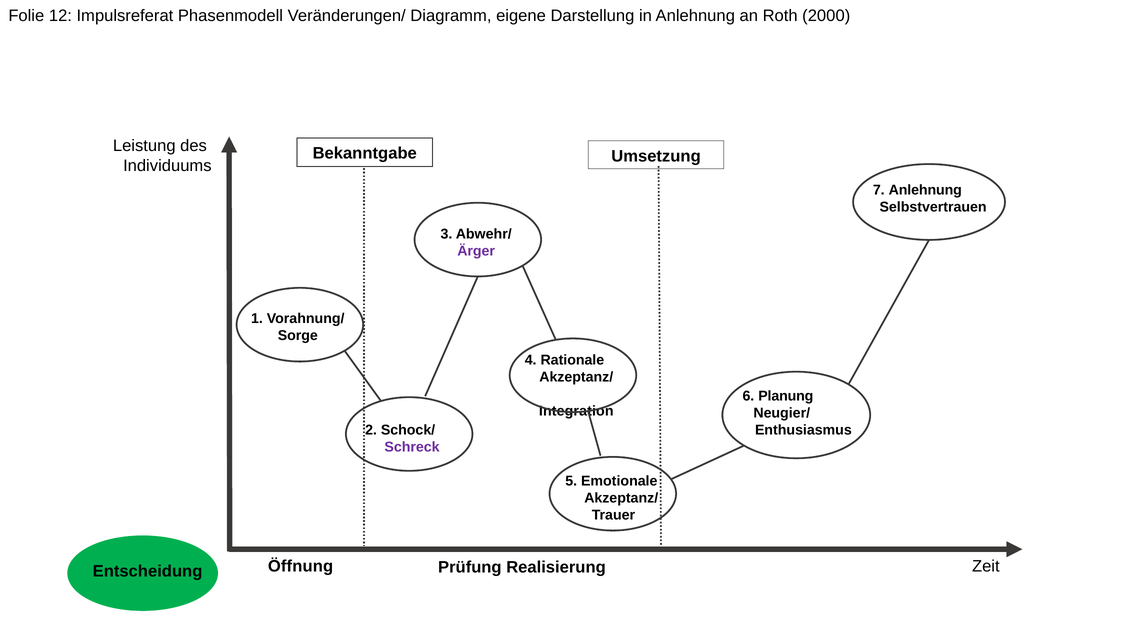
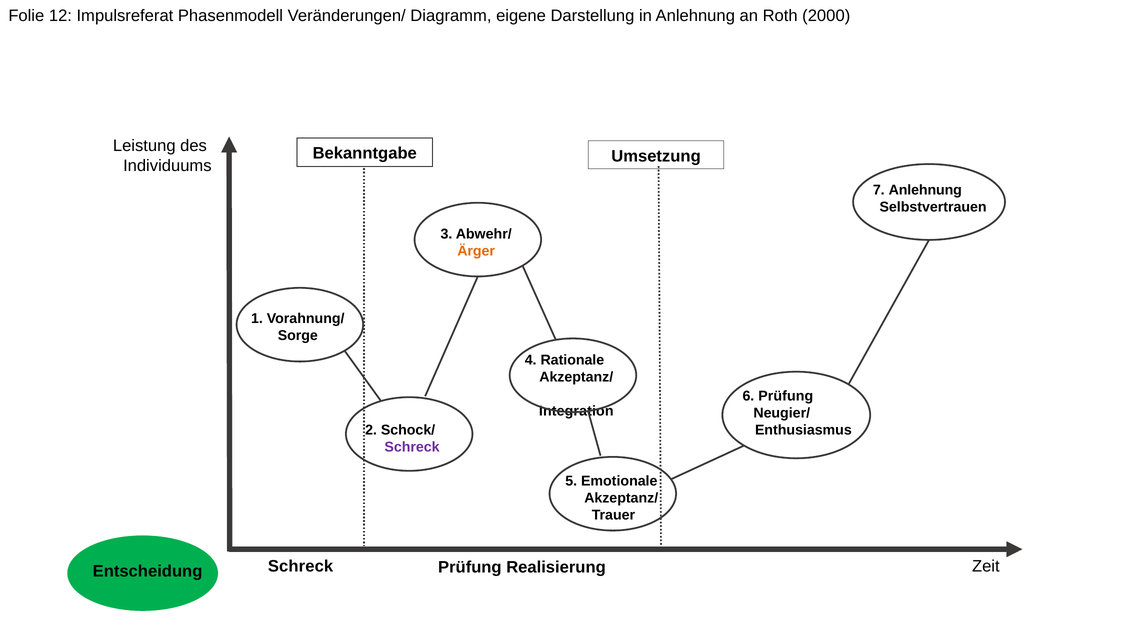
Ärger colour: purple -> orange (476, 251)
6 Planung: Planung -> Prüfung (786, 396)
Entscheidung Öffnung: Öffnung -> Schreck (301, 566)
